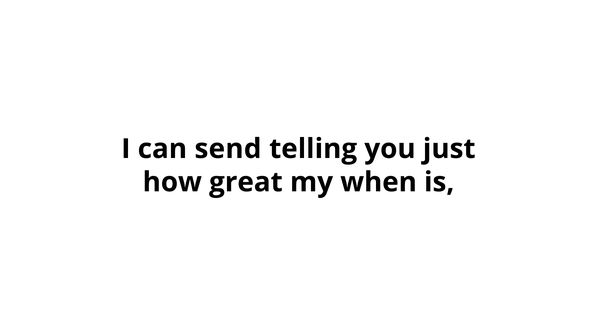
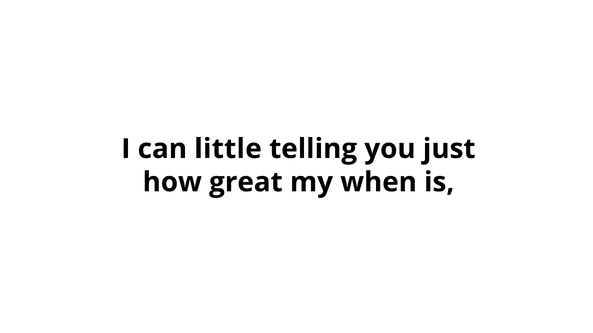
send: send -> little (228, 149)
